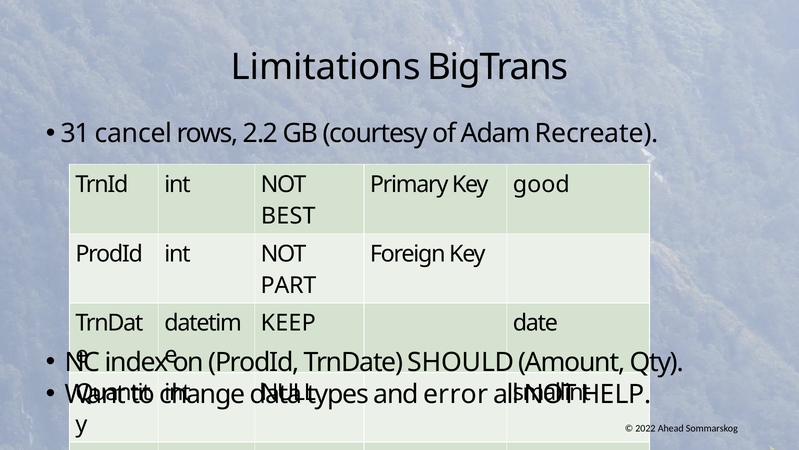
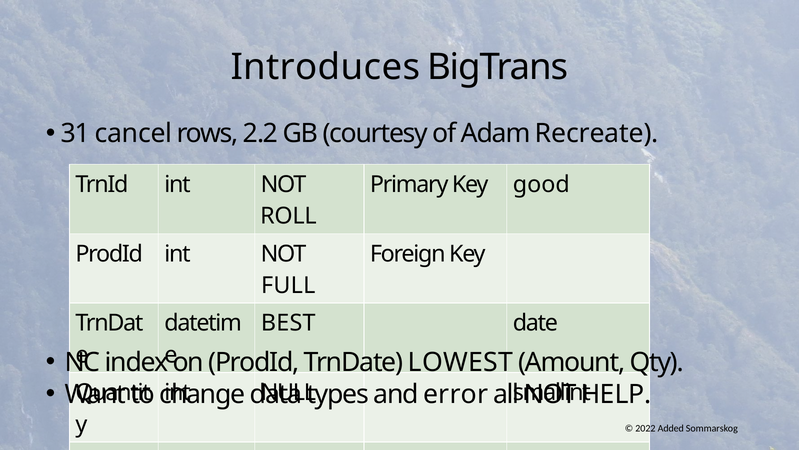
Limitations: Limitations -> Introduces (325, 67)
BEST: BEST -> ROLL (288, 216)
PART: PART -> FULL (288, 285)
KEEP: KEEP -> BEST (288, 323)
SHOULD: SHOULD -> LOWEST (461, 362)
Ahead: Ahead -> Added (671, 428)
